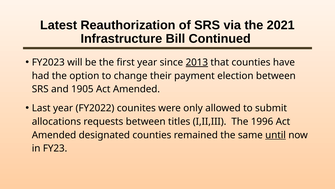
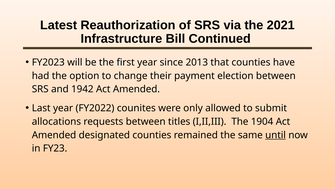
2013 underline: present -> none (197, 62)
1905: 1905 -> 1942 (82, 89)
1996: 1996 -> 1904 (262, 121)
